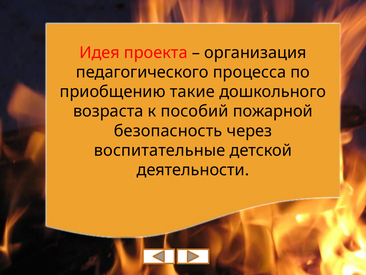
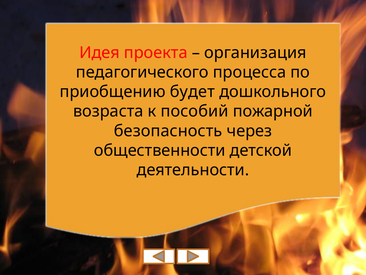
такие: такие -> будет (192, 92)
воспитательные: воспитательные -> общественности (160, 150)
